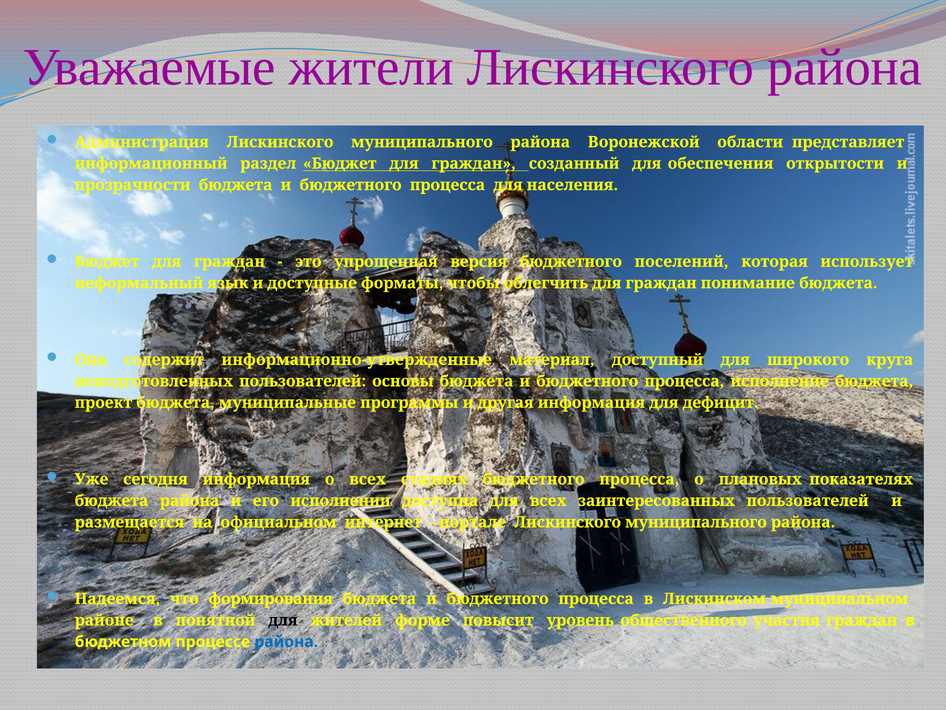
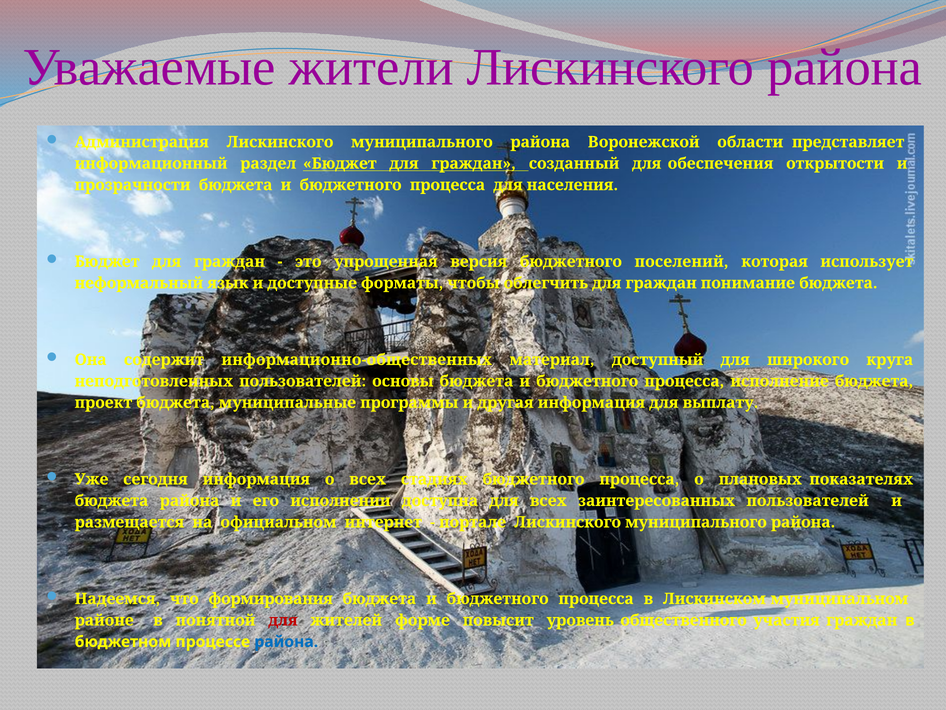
информационно-утвержденные: информационно-утвержденные -> информационно-общественных (357, 359)
дефицит: дефицит -> выплату (720, 402)
для colour: black -> red (283, 620)
